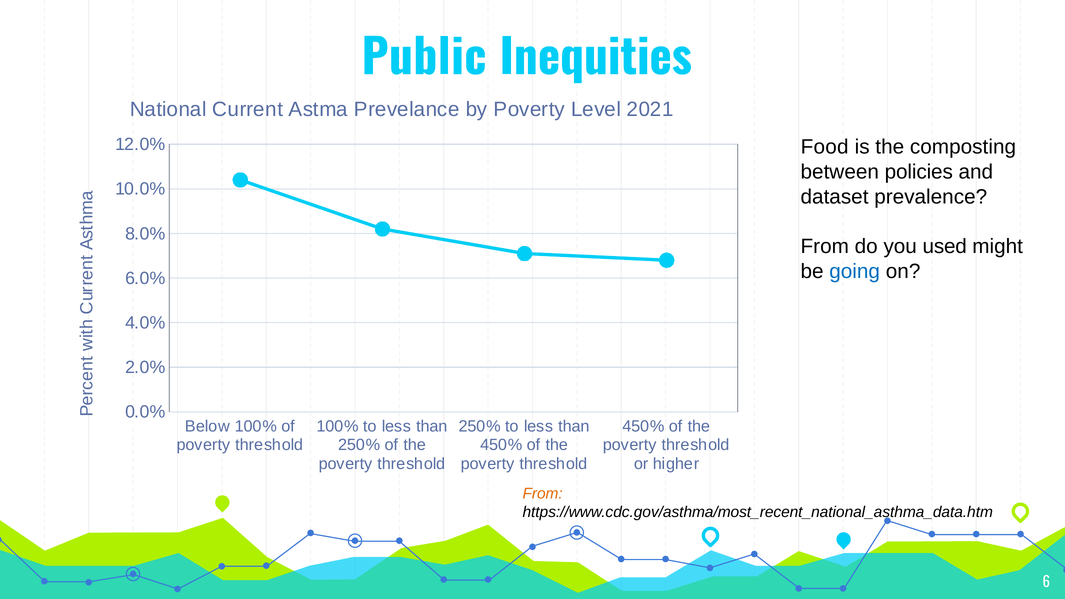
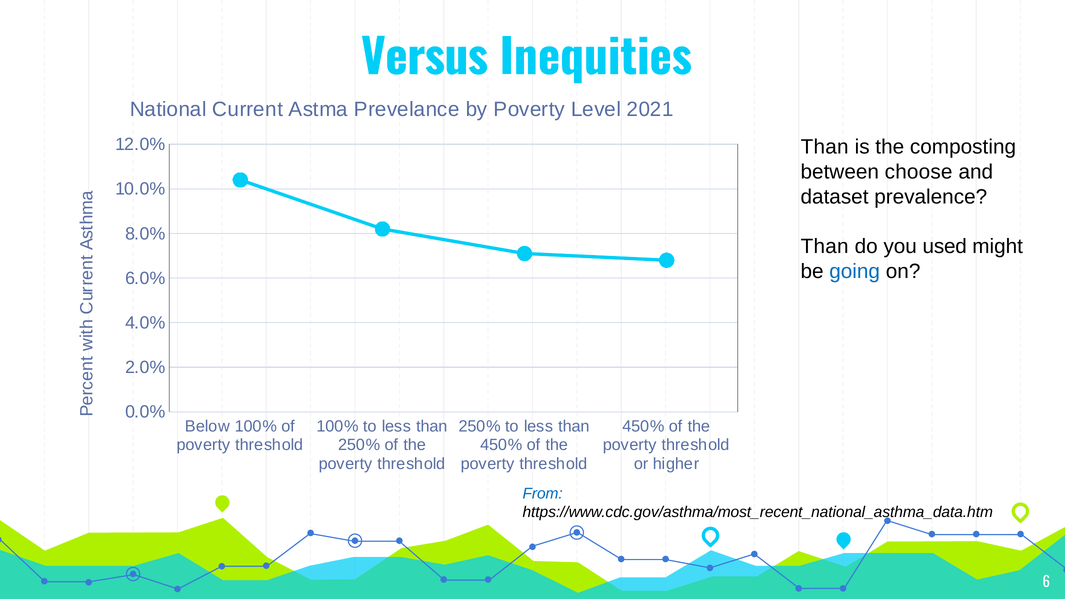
Public: Public -> Versus (424, 59)
Food: Food -> Than (825, 147)
policies: policies -> choose (919, 172)
From: From -> Than (825, 247)
From colour: orange -> blue (543, 494)
